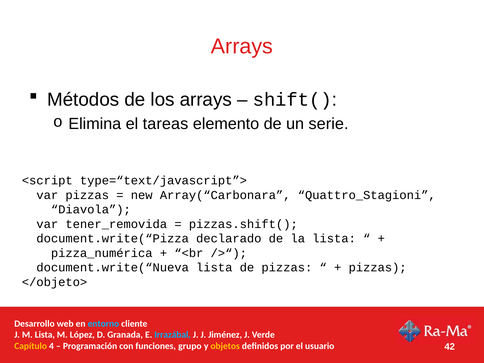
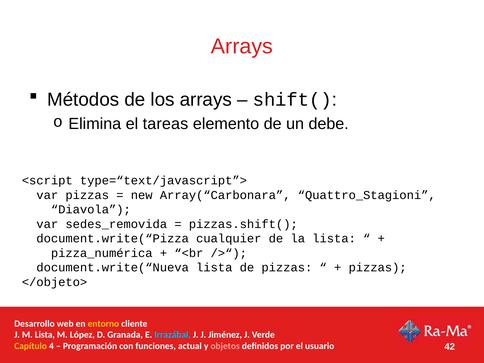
serie: serie -> debe (329, 124)
tener_removida: tener_removida -> sedes_removida (116, 224)
declarado: declarado -> cualquier (229, 239)
entorno colour: light blue -> yellow (103, 324)
grupo: grupo -> actual (190, 346)
objetos colour: yellow -> pink (225, 346)
